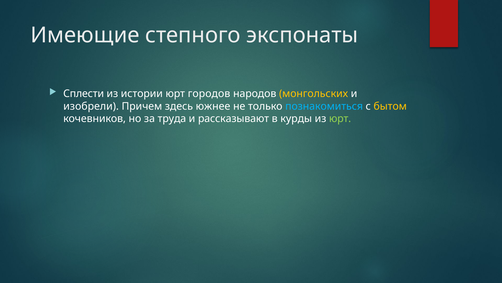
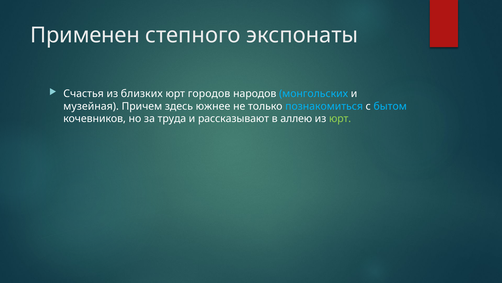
Имеющие: Имеющие -> Применен (85, 35)
Сплести: Сплести -> Счастья (84, 93)
истории: истории -> близких (142, 93)
монгольских colour: yellow -> light blue (314, 93)
изобрели: изобрели -> музейная (91, 106)
бытом colour: yellow -> light blue (390, 106)
курды: курды -> аллею (296, 119)
